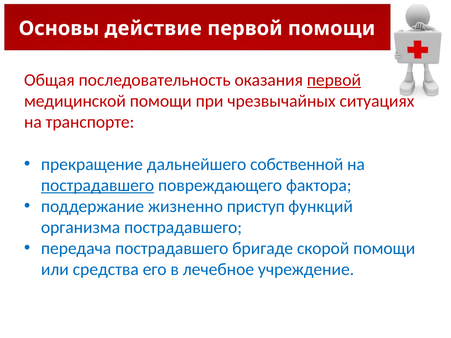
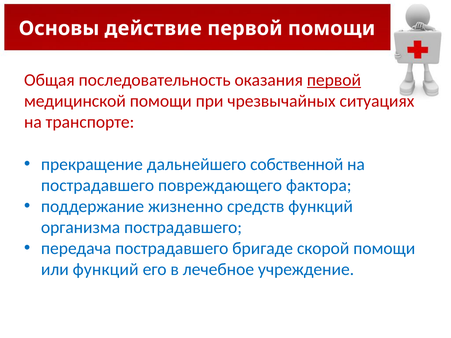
пострадавшего underline: present -> none (98, 185)
приступ: приступ -> средств (256, 206)
или средства: средства -> функций (106, 270)
